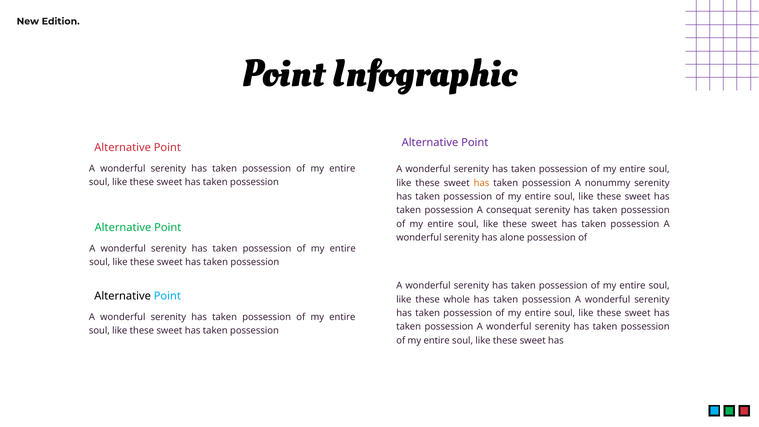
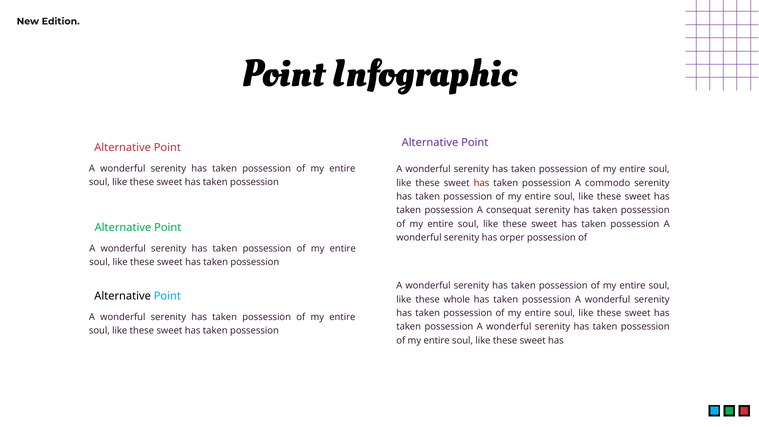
has colour: orange -> red (482, 183)
nonummy: nonummy -> commodo (608, 183)
alone: alone -> orper (512, 238)
